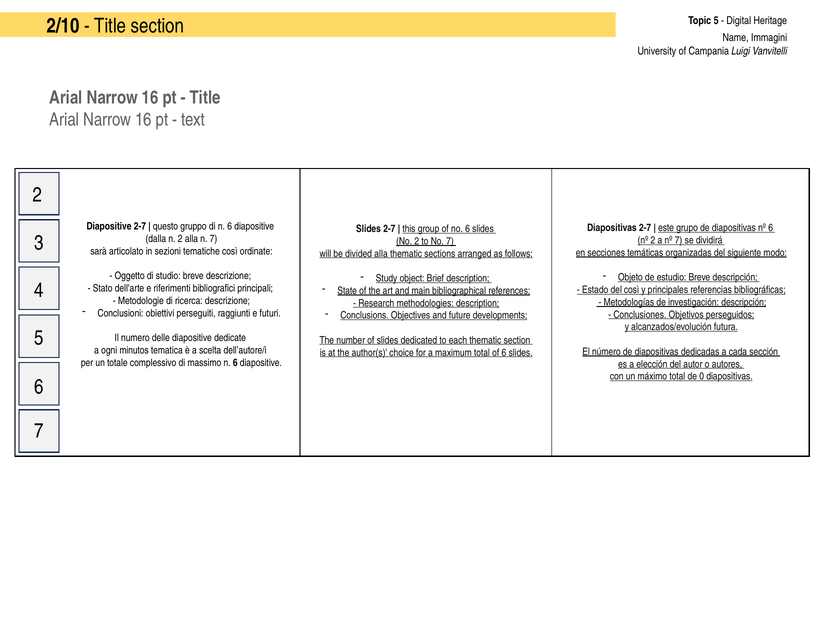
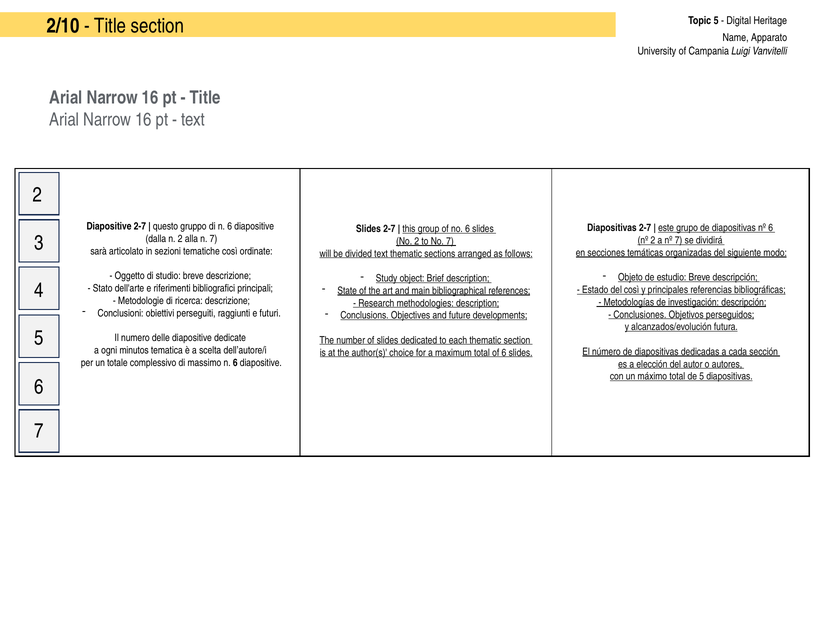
Immagini: Immagini -> Apparato (769, 38)
divided alla: alla -> text (381, 253)
de 0: 0 -> 5 (702, 376)
